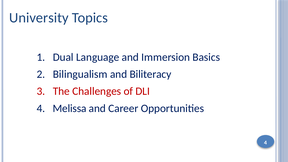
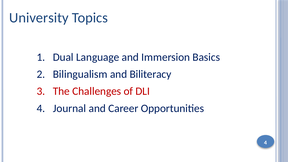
Melissa: Melissa -> Journal (70, 108)
